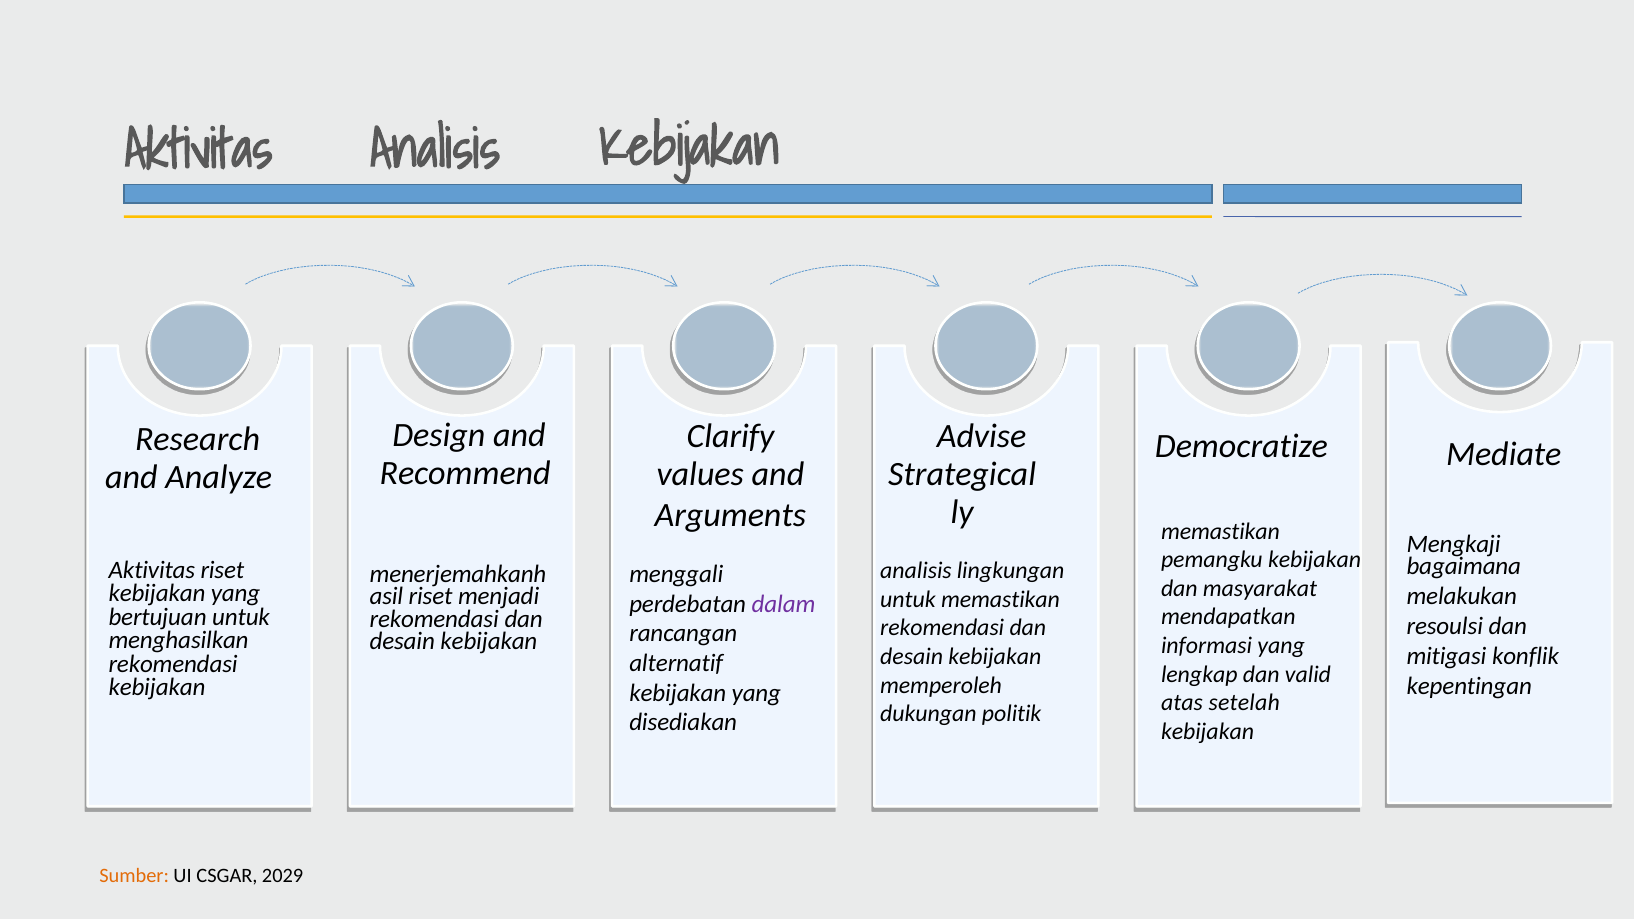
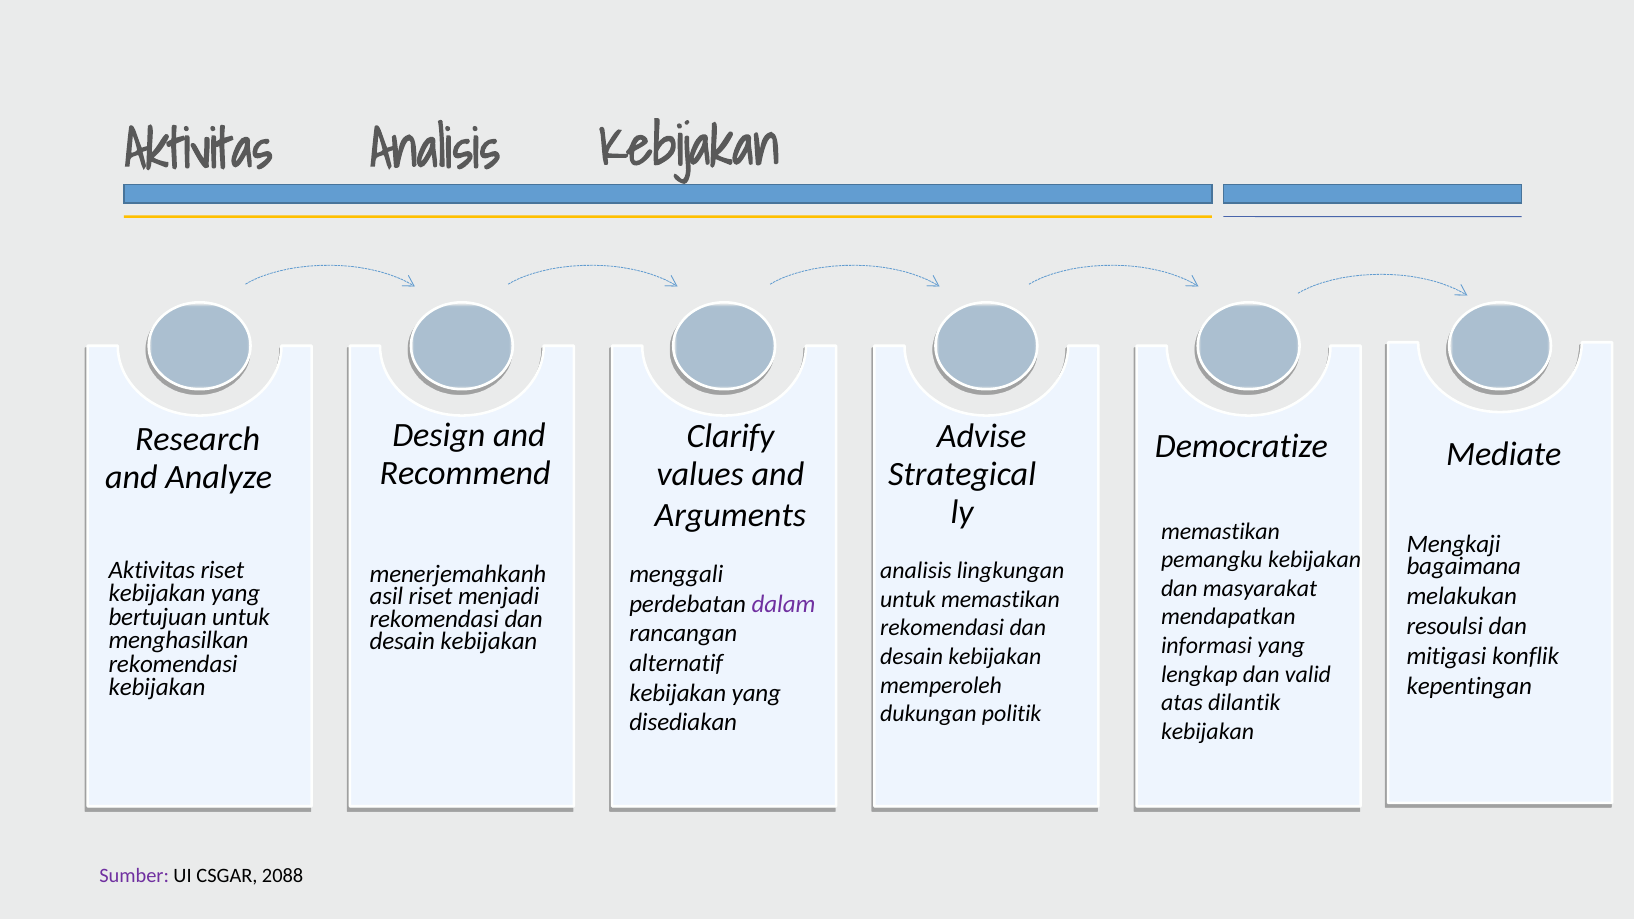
setelah: setelah -> dilantik (1244, 703)
Sumber colour: orange -> purple (134, 876)
2029: 2029 -> 2088 (283, 876)
